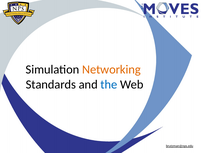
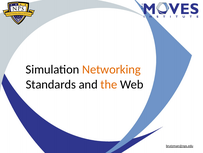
the colour: blue -> orange (109, 84)
